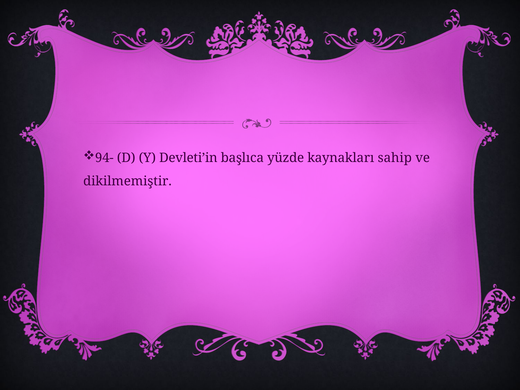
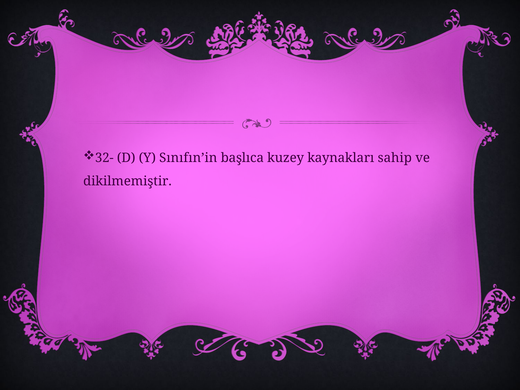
94-: 94- -> 32- (104, 158)
Devleti’in: Devleti’in -> Sınıfın’in (188, 158)
yüzde: yüzde -> kuzey (286, 158)
